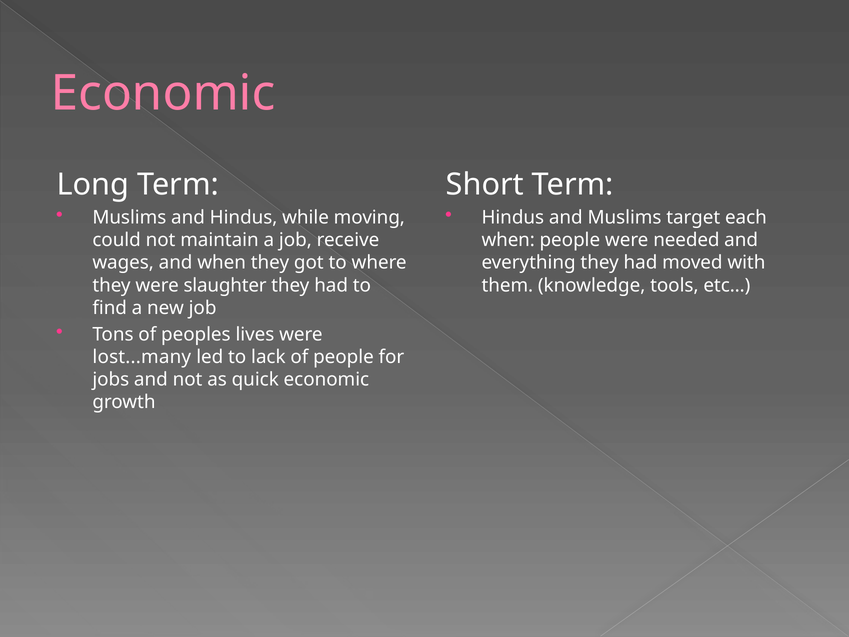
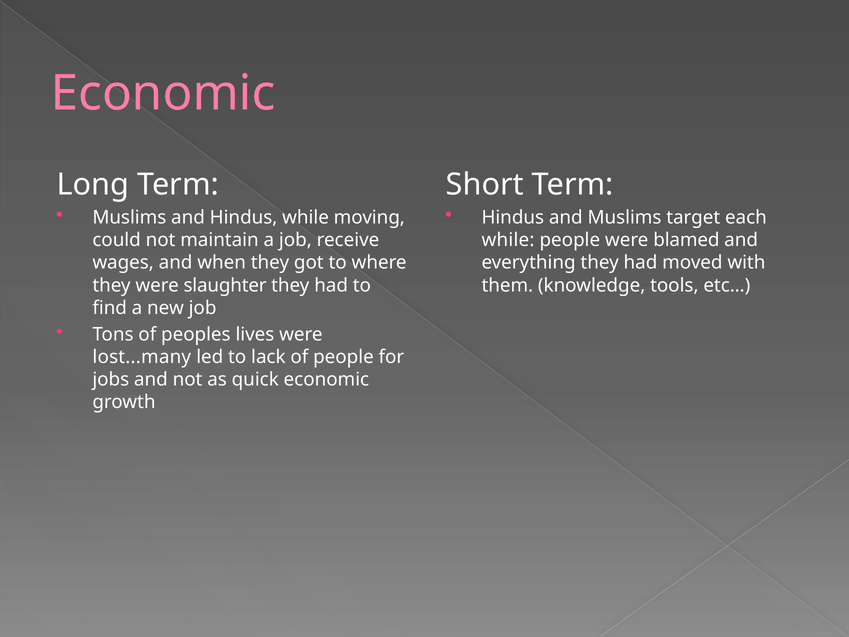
when: when -> while (508, 240)
needed: needed -> blamed (686, 240)
